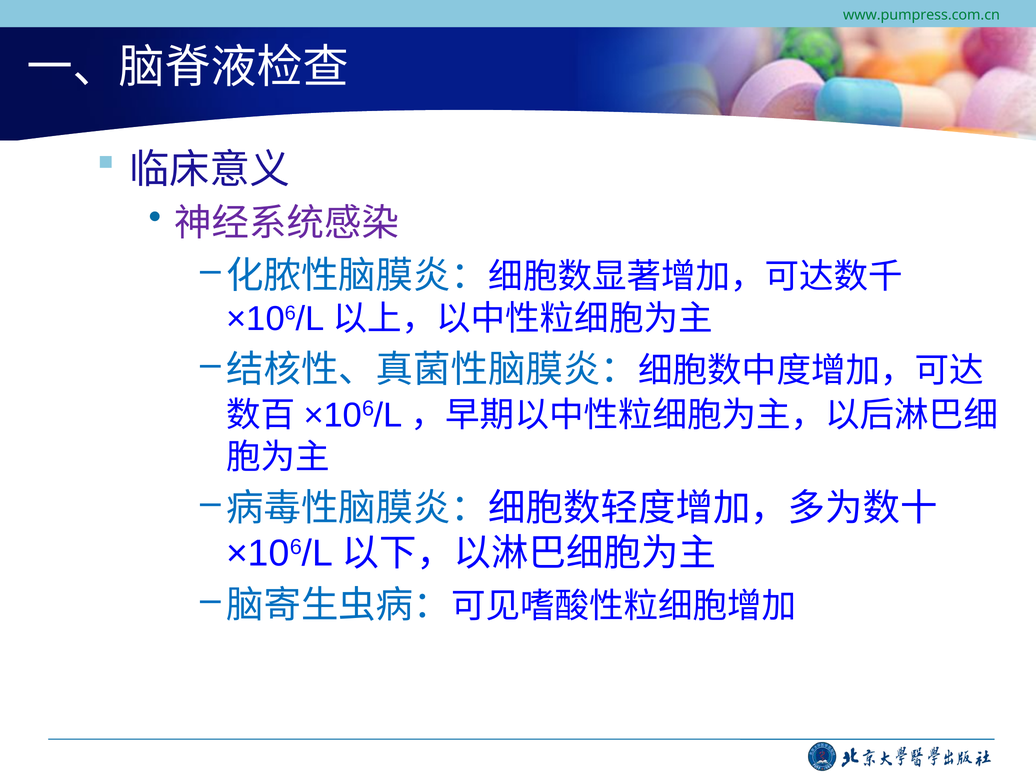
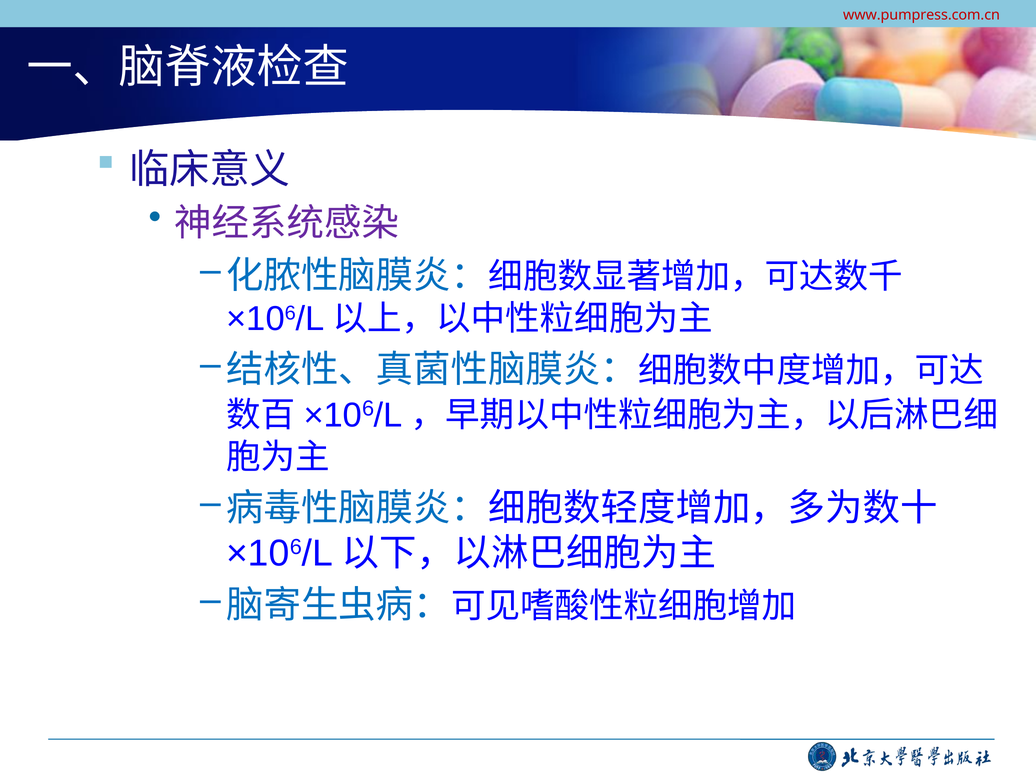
www.pumpress.com.cn colour: green -> red (922, 15)
